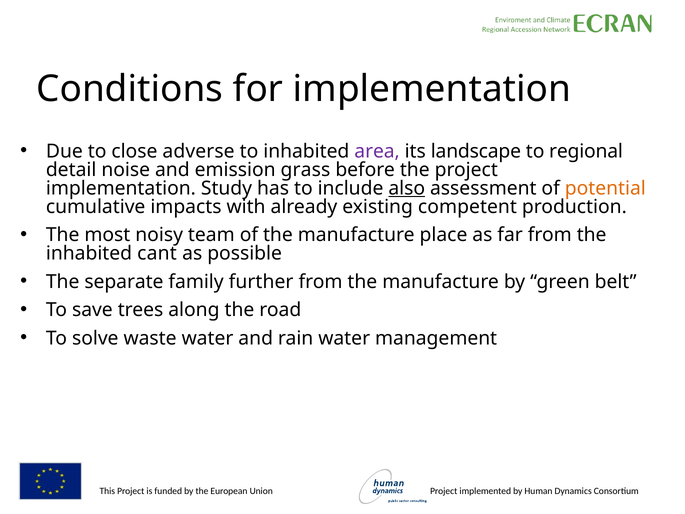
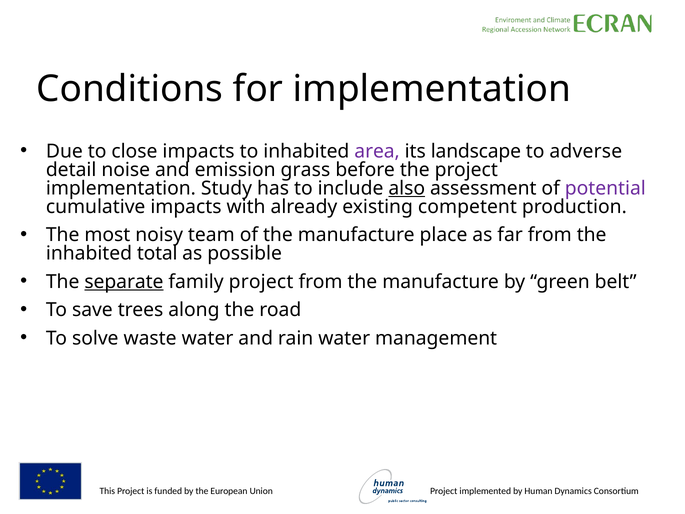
close adverse: adverse -> impacts (199, 151)
regional: regional -> adverse (586, 151)
potential colour: orange -> purple (605, 188)
cant: cant -> total (157, 253)
separate underline: none -> present (124, 282)
family further: further -> project (261, 282)
